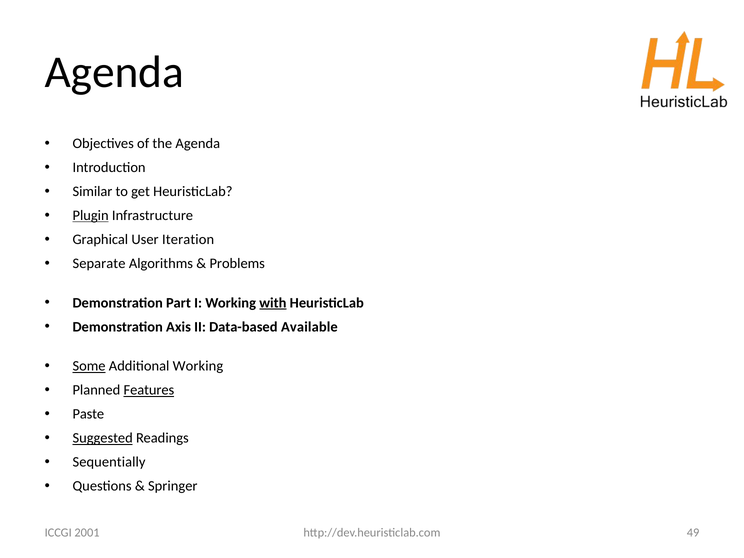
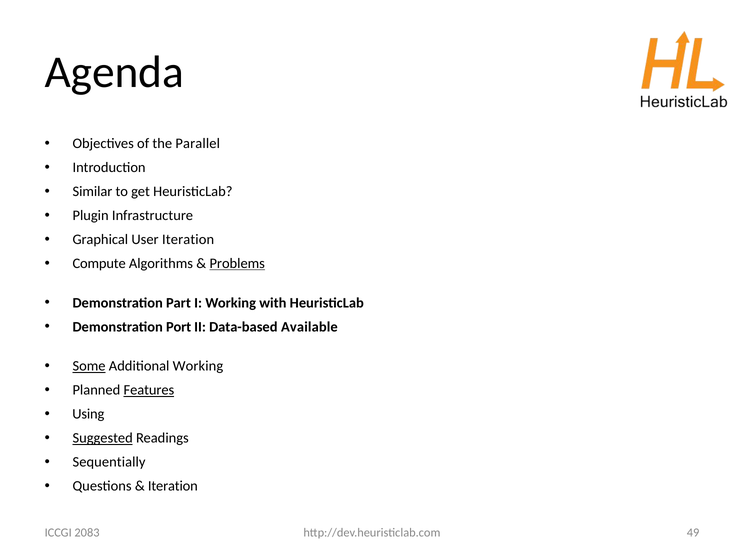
the Agenda: Agenda -> Parallel (198, 144)
Plugin underline: present -> none (91, 216)
Separate: Separate -> Compute (99, 264)
Problems underline: none -> present (237, 264)
with underline: present -> none (273, 303)
Axis: Axis -> Port (179, 327)
Paste: Paste -> Using (88, 414)
Springer: Springer -> Iteration (173, 486)
2001: 2001 -> 2083 (87, 533)
